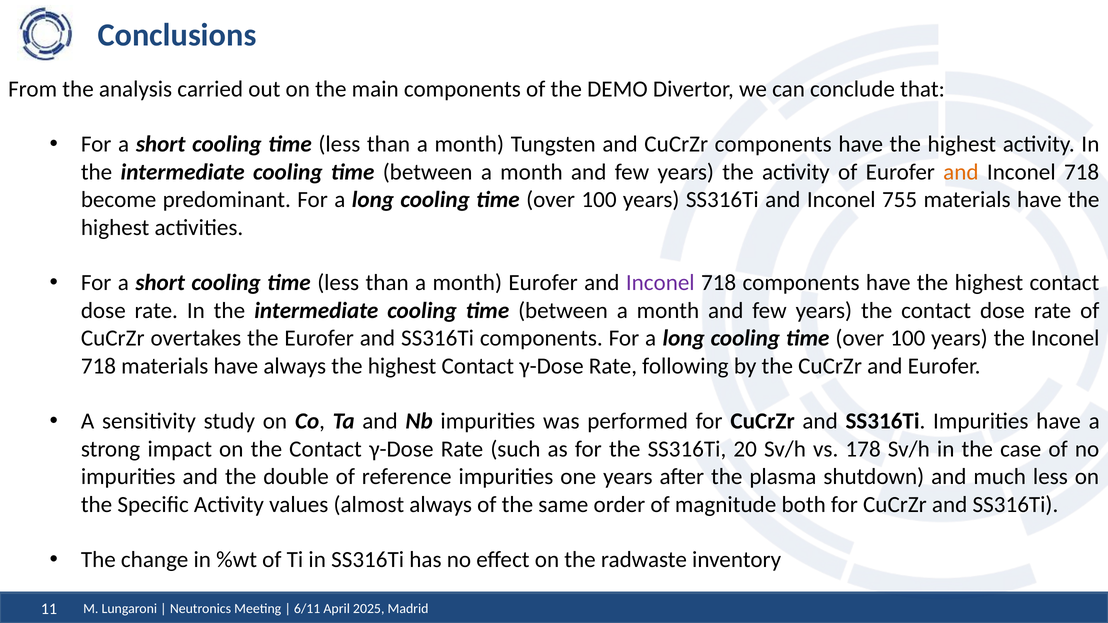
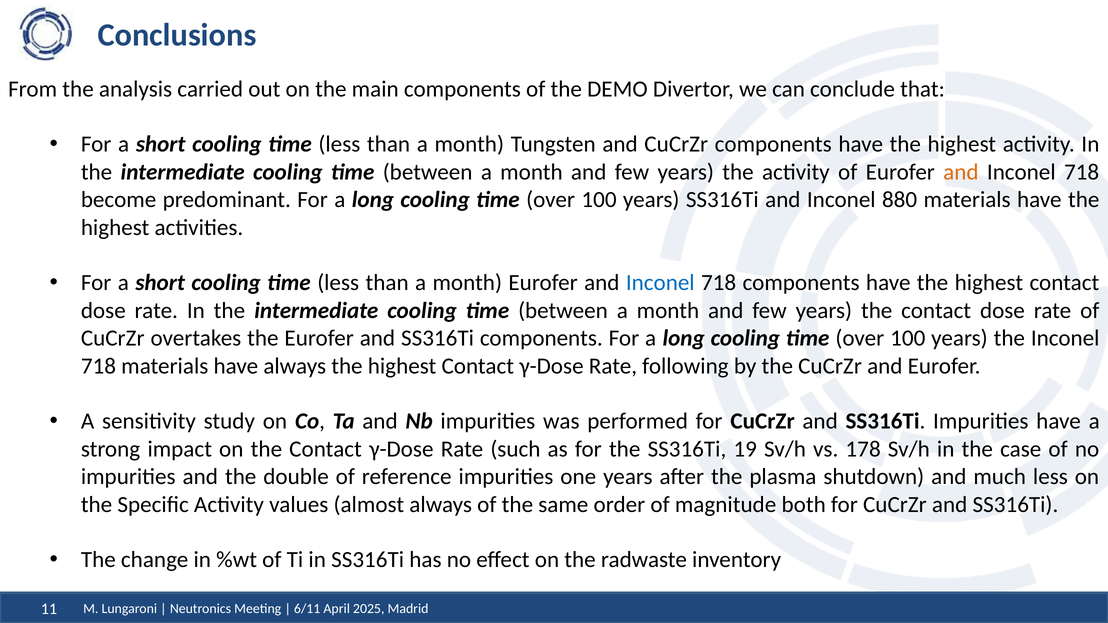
755: 755 -> 880 (900, 200)
Inconel colour: purple -> blue (660, 283)
20: 20 -> 19 (745, 449)
